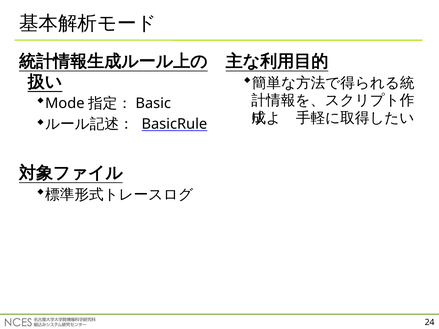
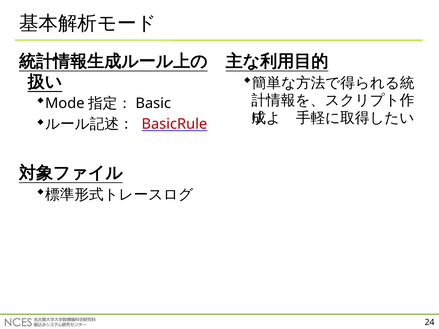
BasicRule colour: black -> red (174, 124)
